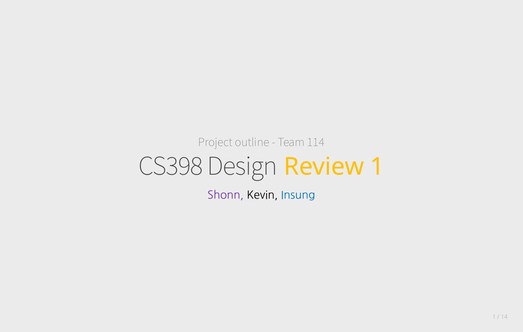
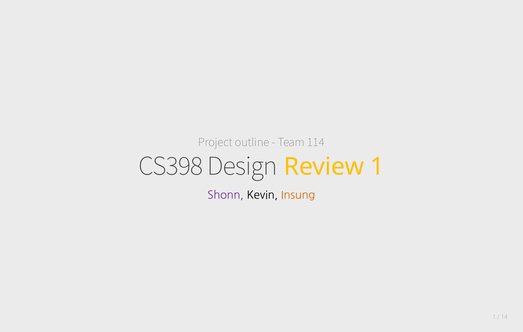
Insung colour: blue -> orange (298, 195)
